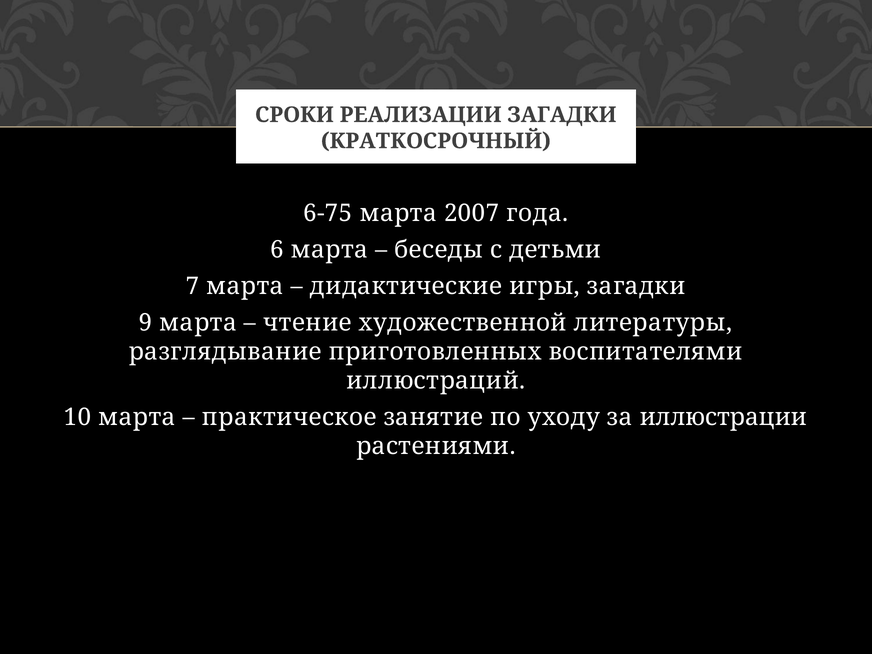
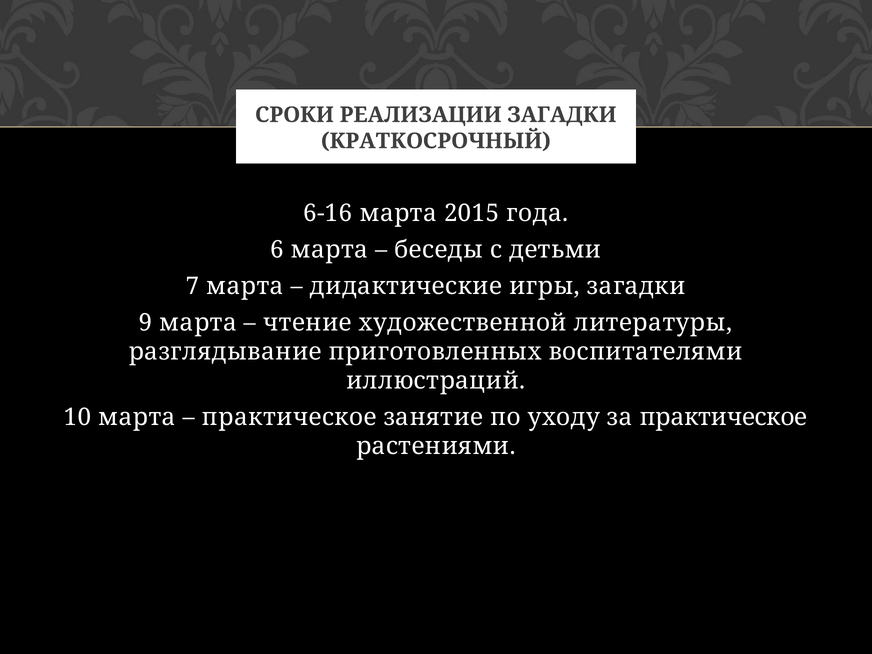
6-75: 6-75 -> 6-16 (328, 213)
2007: 2007 -> 2015 (472, 213)
за иллюстрации: иллюстрации -> практическое (724, 417)
